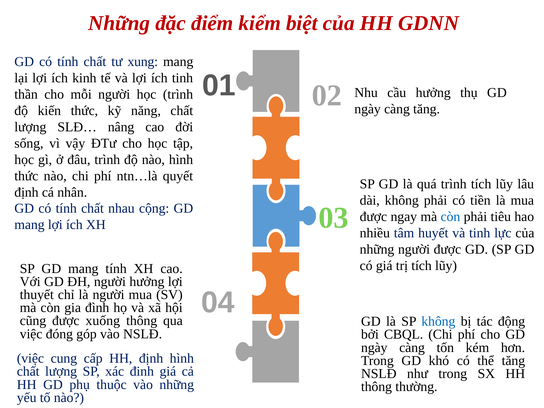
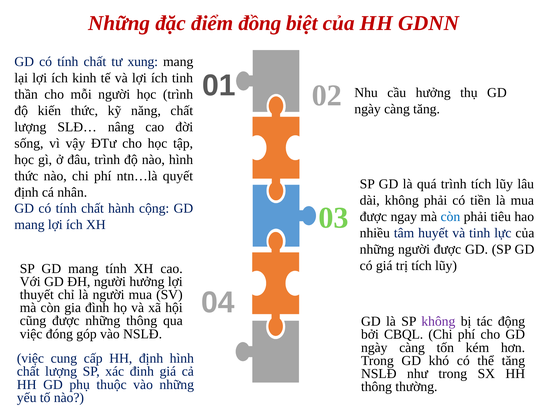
kiểm: kiểm -> đồng (260, 23)
nhau: nhau -> hành (121, 209)
được xuống: xuống -> những (103, 321)
không colour: blue -> purple (438, 321)
